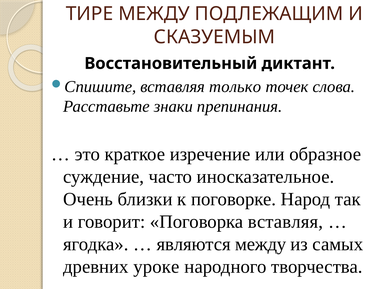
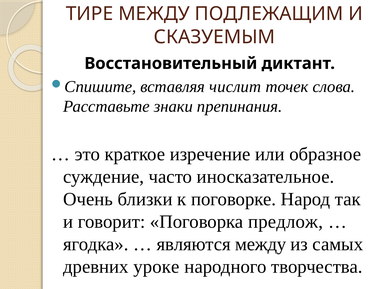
только: только -> числит (235, 87)
Поговорка вставляя: вставляя -> предлож (286, 221)
